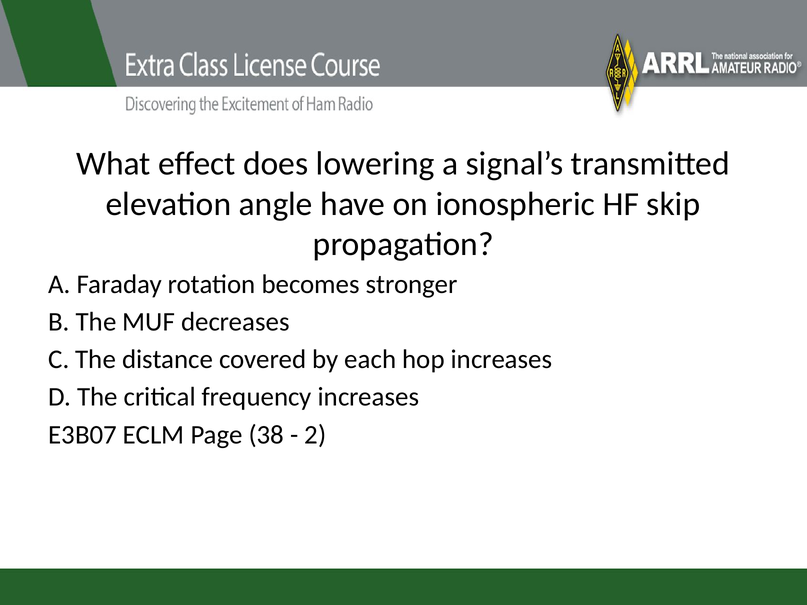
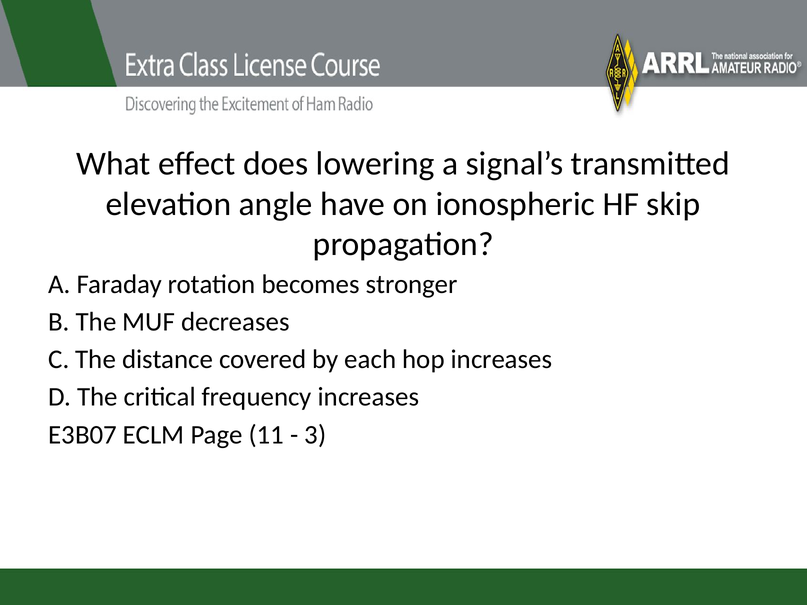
38: 38 -> 11 (266, 435)
2: 2 -> 3 (315, 435)
